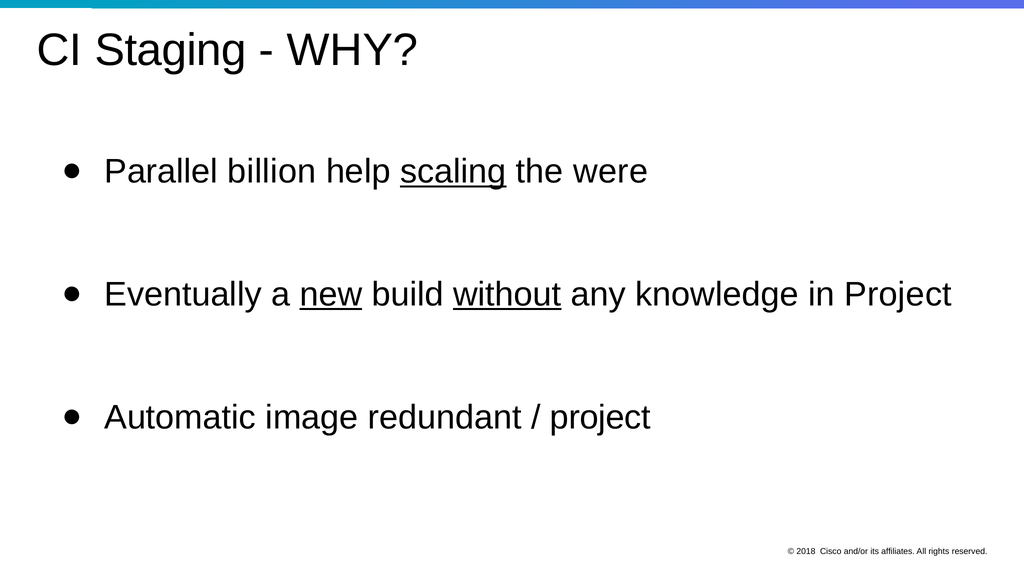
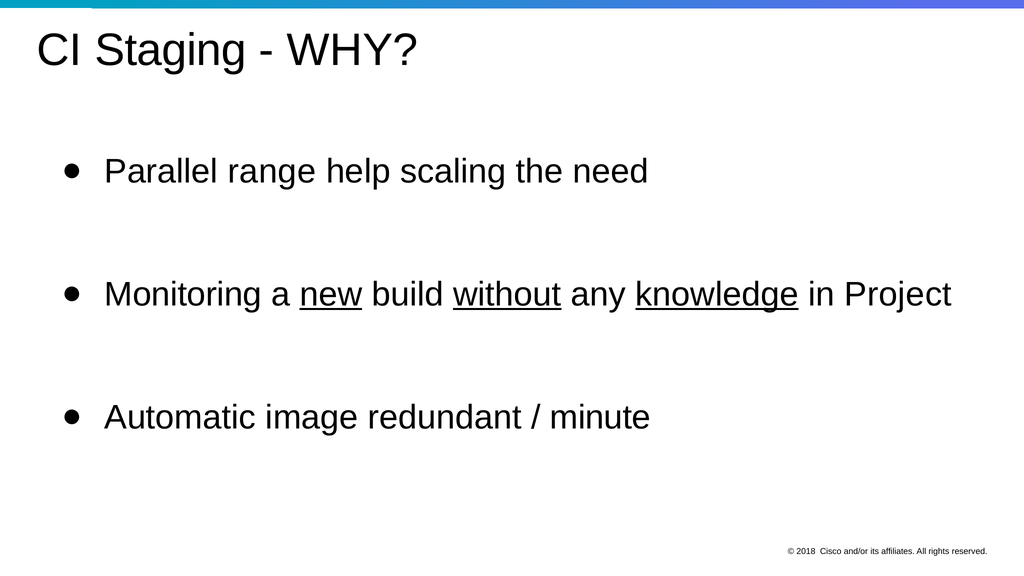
billion: billion -> range (272, 172)
scaling underline: present -> none (453, 172)
were: were -> need (611, 172)
Eventually: Eventually -> Monitoring (183, 294)
knowledge underline: none -> present (717, 294)
project: project -> minute (600, 417)
